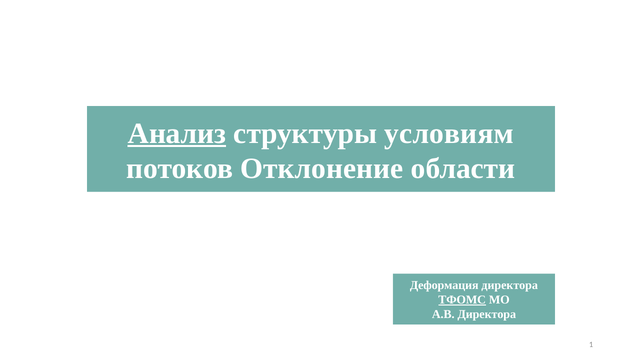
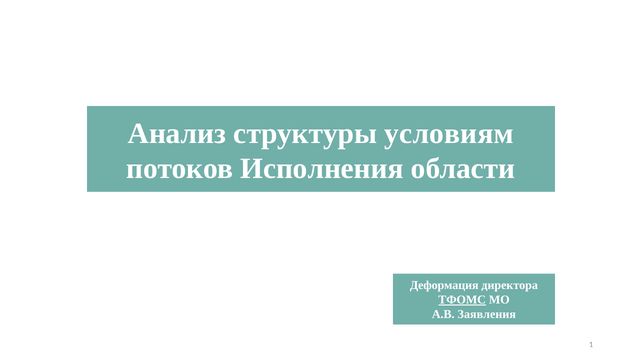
Анализ underline: present -> none (177, 133)
Отклонение: Отклонение -> Исполнения (322, 169)
А.В Директора: Директора -> Заявления (487, 314)
